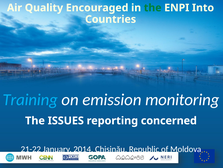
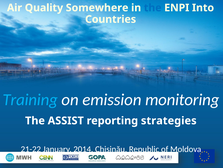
Encouraged: Encouraged -> Somewhere (97, 8)
the colour: green -> blue (153, 8)
ISSUES: ISSUES -> ASSIST (66, 120)
concerned: concerned -> strategies (169, 120)
